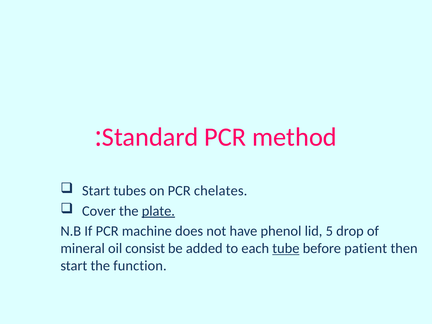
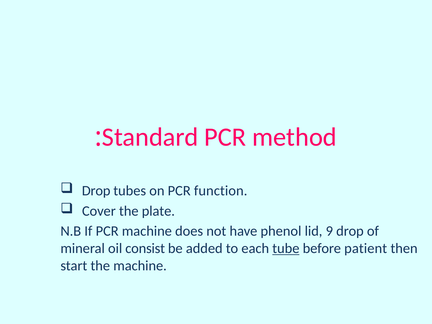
Start: Start -> Drop (96, 191)
chelates: chelates -> function (221, 191)
plate underline: present -> none (158, 211)
5: 5 -> 9 (329, 231)
the function: function -> machine (140, 266)
